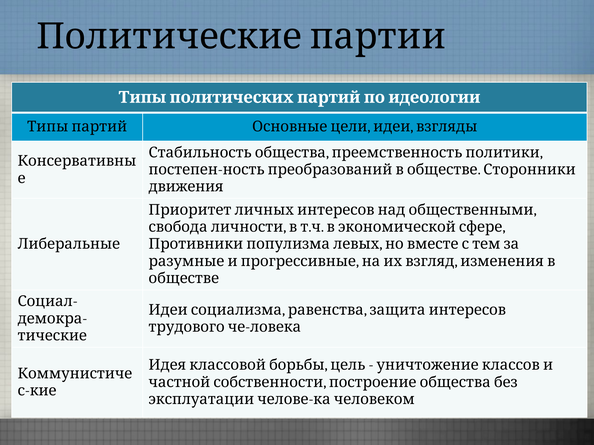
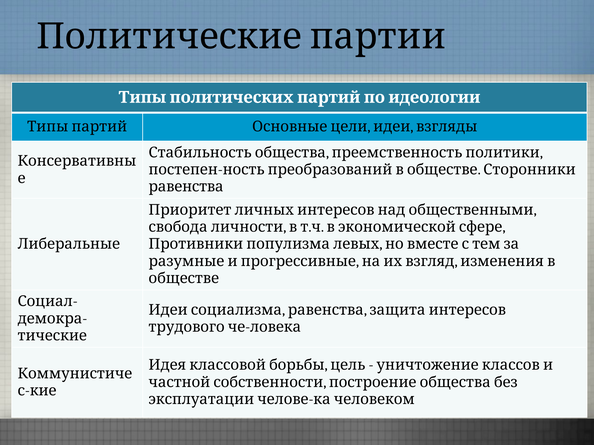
движения: движения -> равенства (186, 187)
